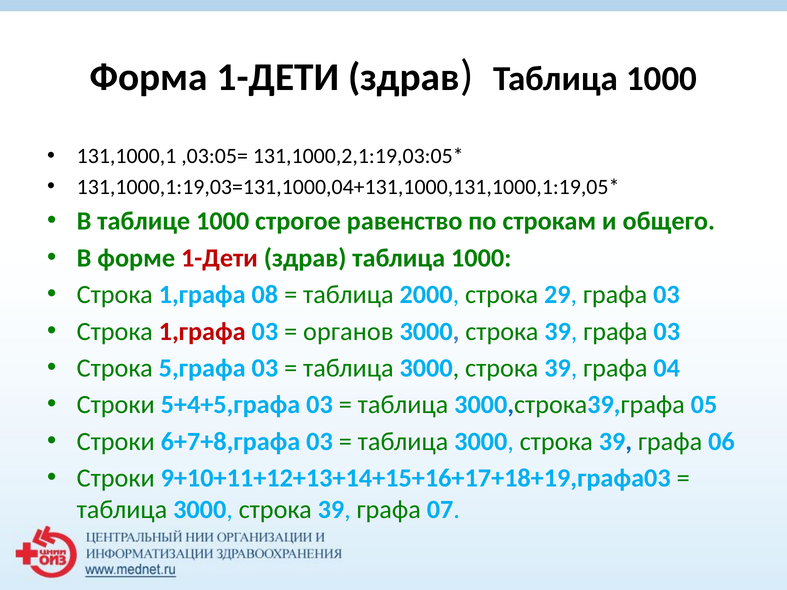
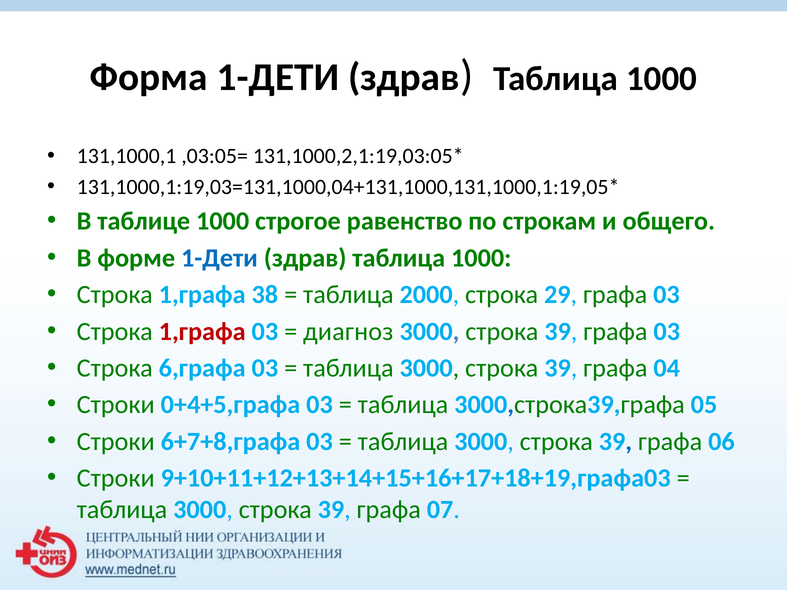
1-Дети colour: red -> blue (219, 258)
08: 08 -> 38 (265, 295)
органов: органов -> диагноз (348, 331)
5,графа: 5,графа -> 6,графа (202, 368)
5+4+5,графа: 5+4+5,графа -> 0+4+5,графа (230, 405)
